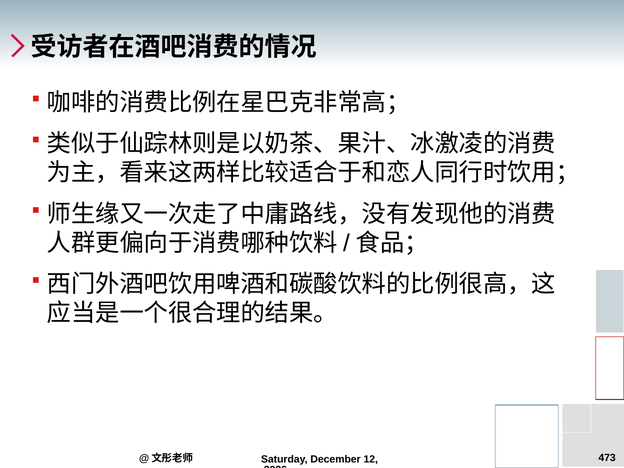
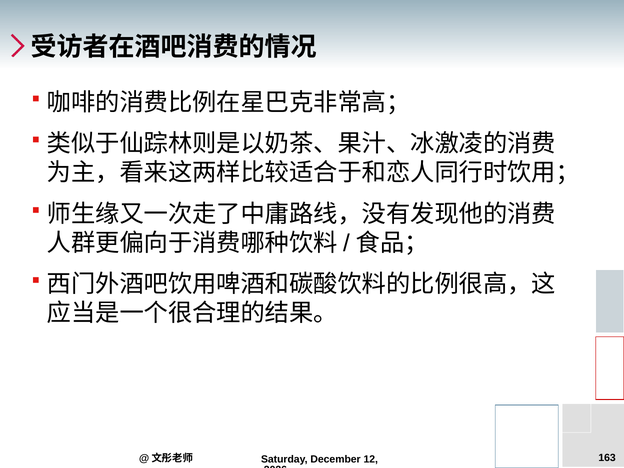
473: 473 -> 163 (607, 458)
